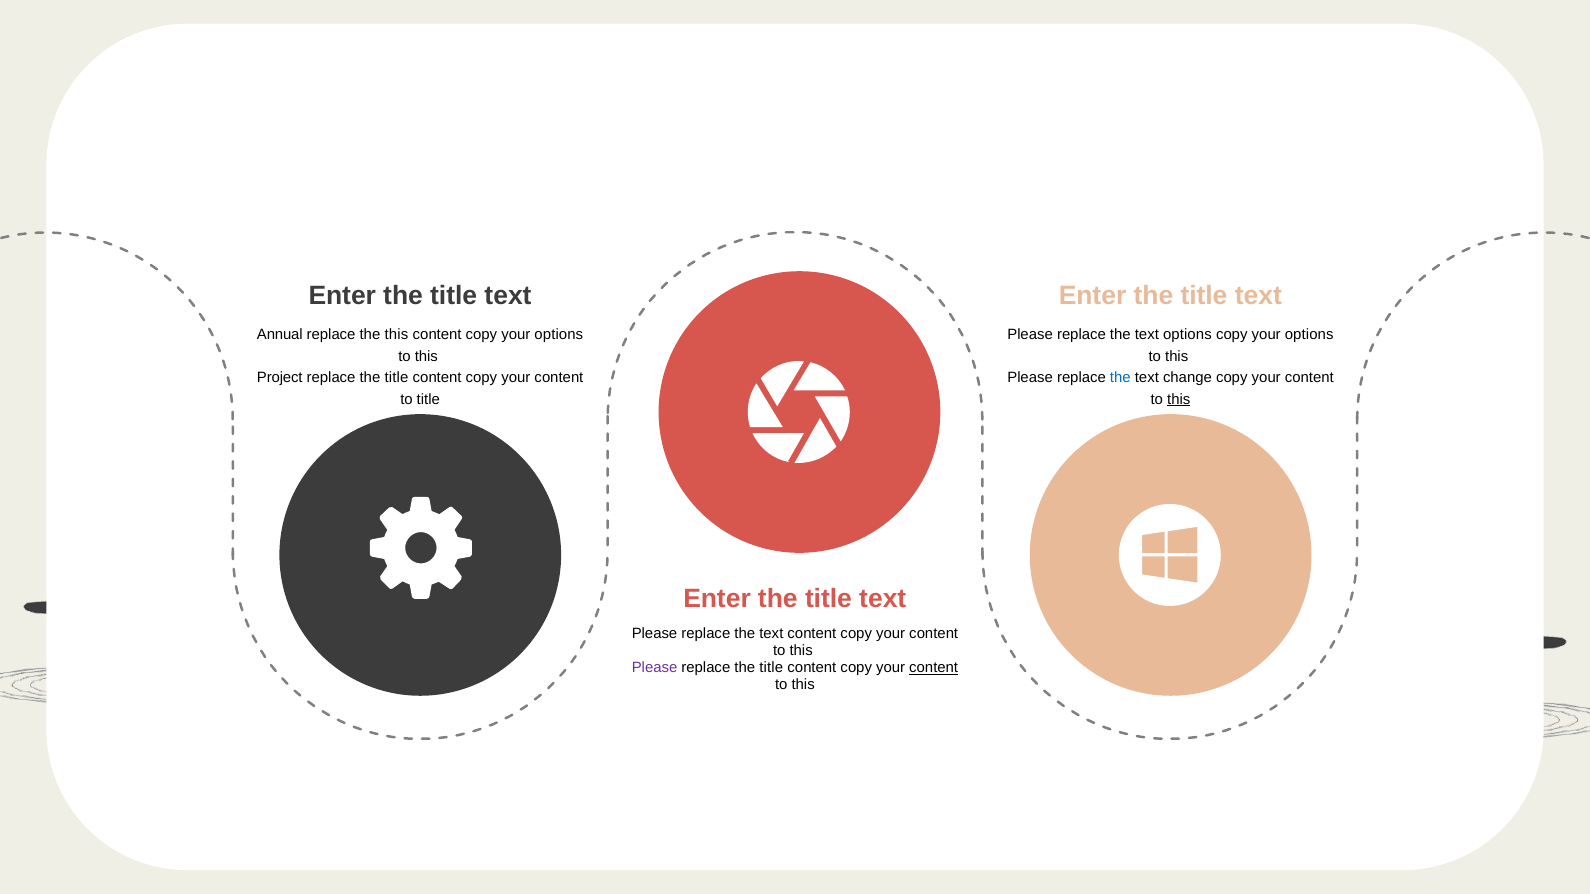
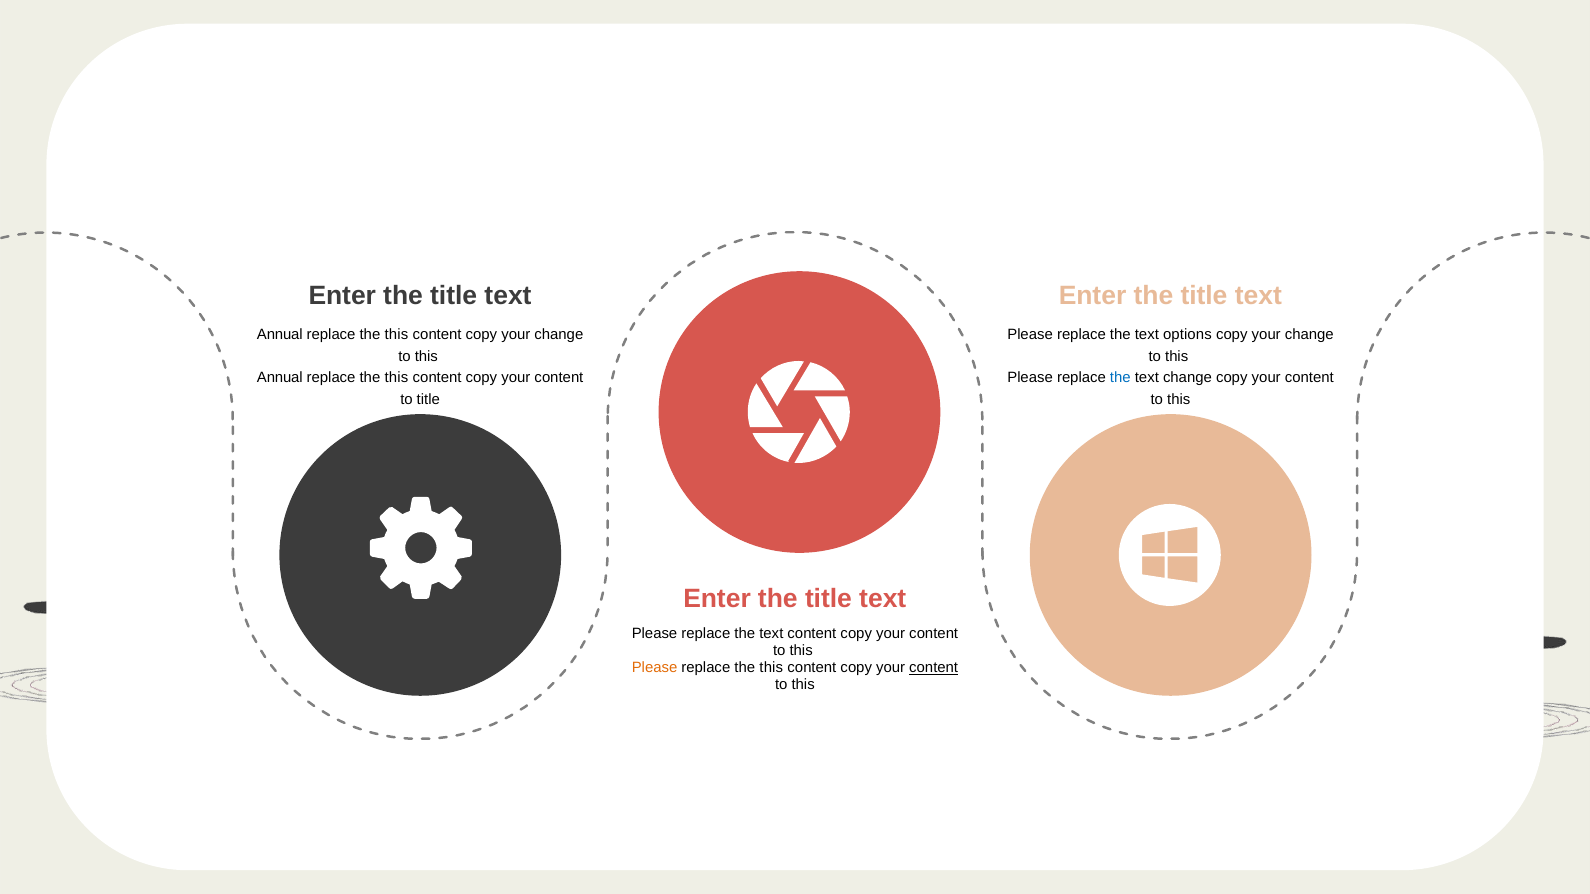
content copy your options: options -> change (559, 335)
options: options -> change (1309, 335)
Project: Project -> Annual (280, 378)
title: title -> this (397, 378)
this underline: present -> none (1179, 399)
Please colour: purple -> orange (655, 668)
title: title -> this (771, 668)
